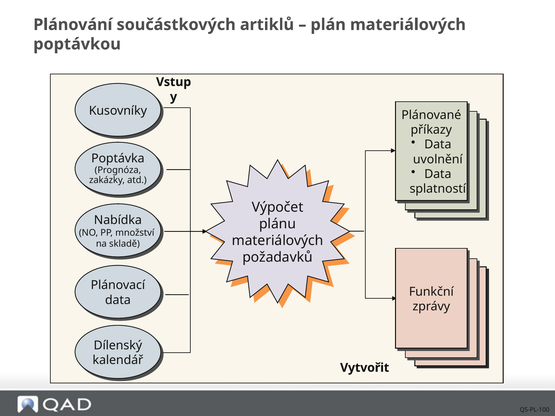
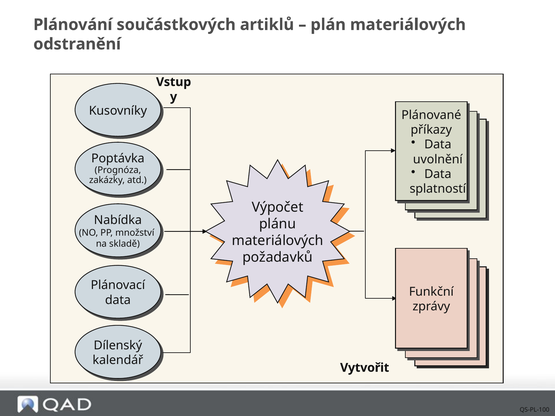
poptávkou: poptávkou -> odstranění (77, 44)
